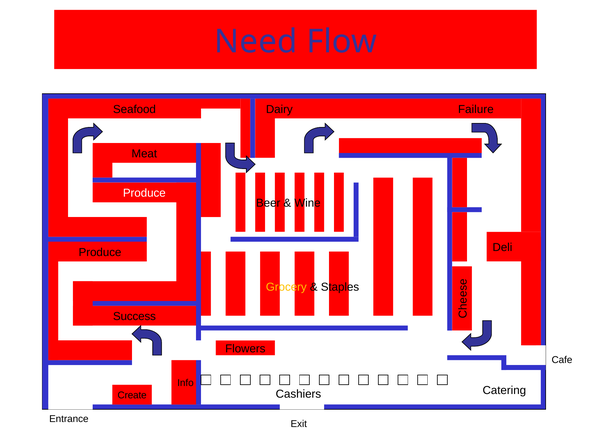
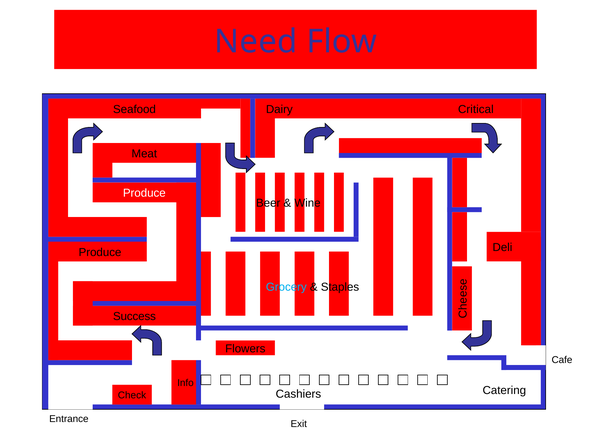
Failure: Failure -> Critical (476, 109)
Grocery colour: yellow -> light blue (286, 286)
Create: Create -> Check (132, 395)
